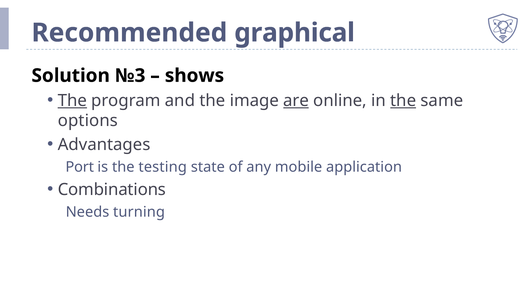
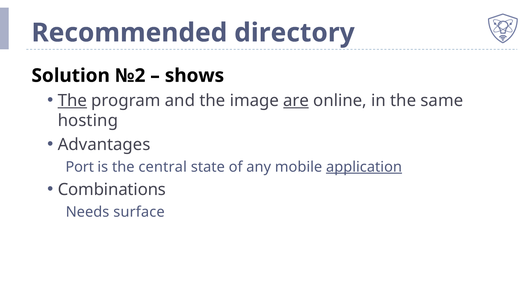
graphical: graphical -> directory (294, 33)
№3: №3 -> №2 (130, 76)
the underline: present -> none (403, 101)
options: options -> hosting (88, 121)
testing: testing -> central (163, 167)
application underline: none -> present (364, 167)
turning: turning -> surface (139, 212)
